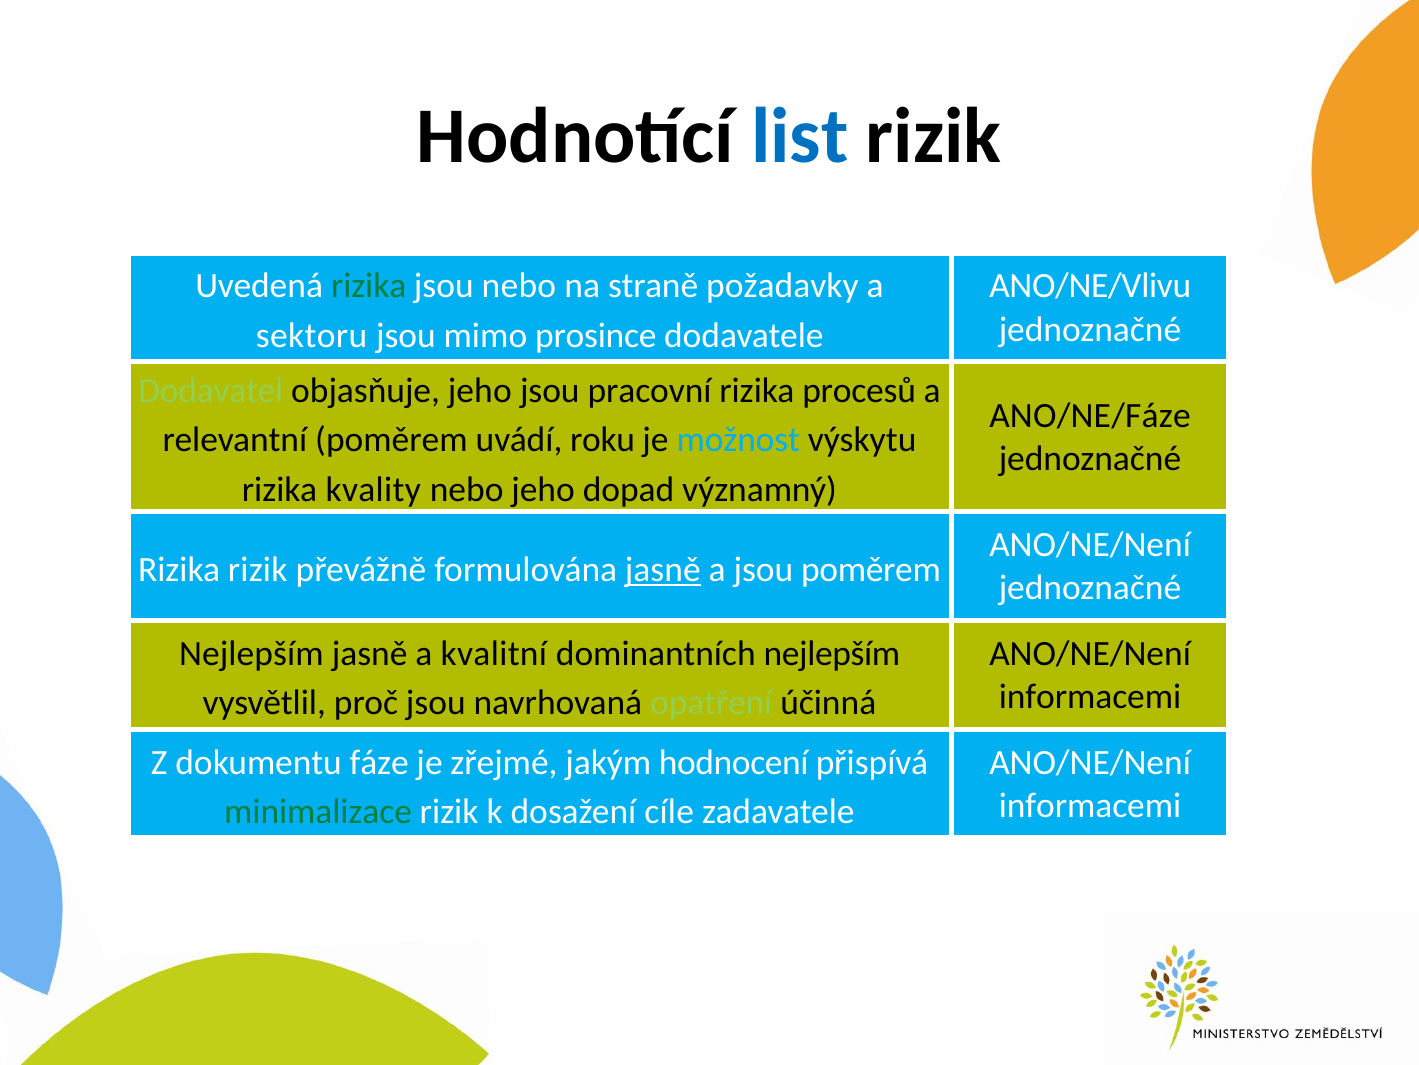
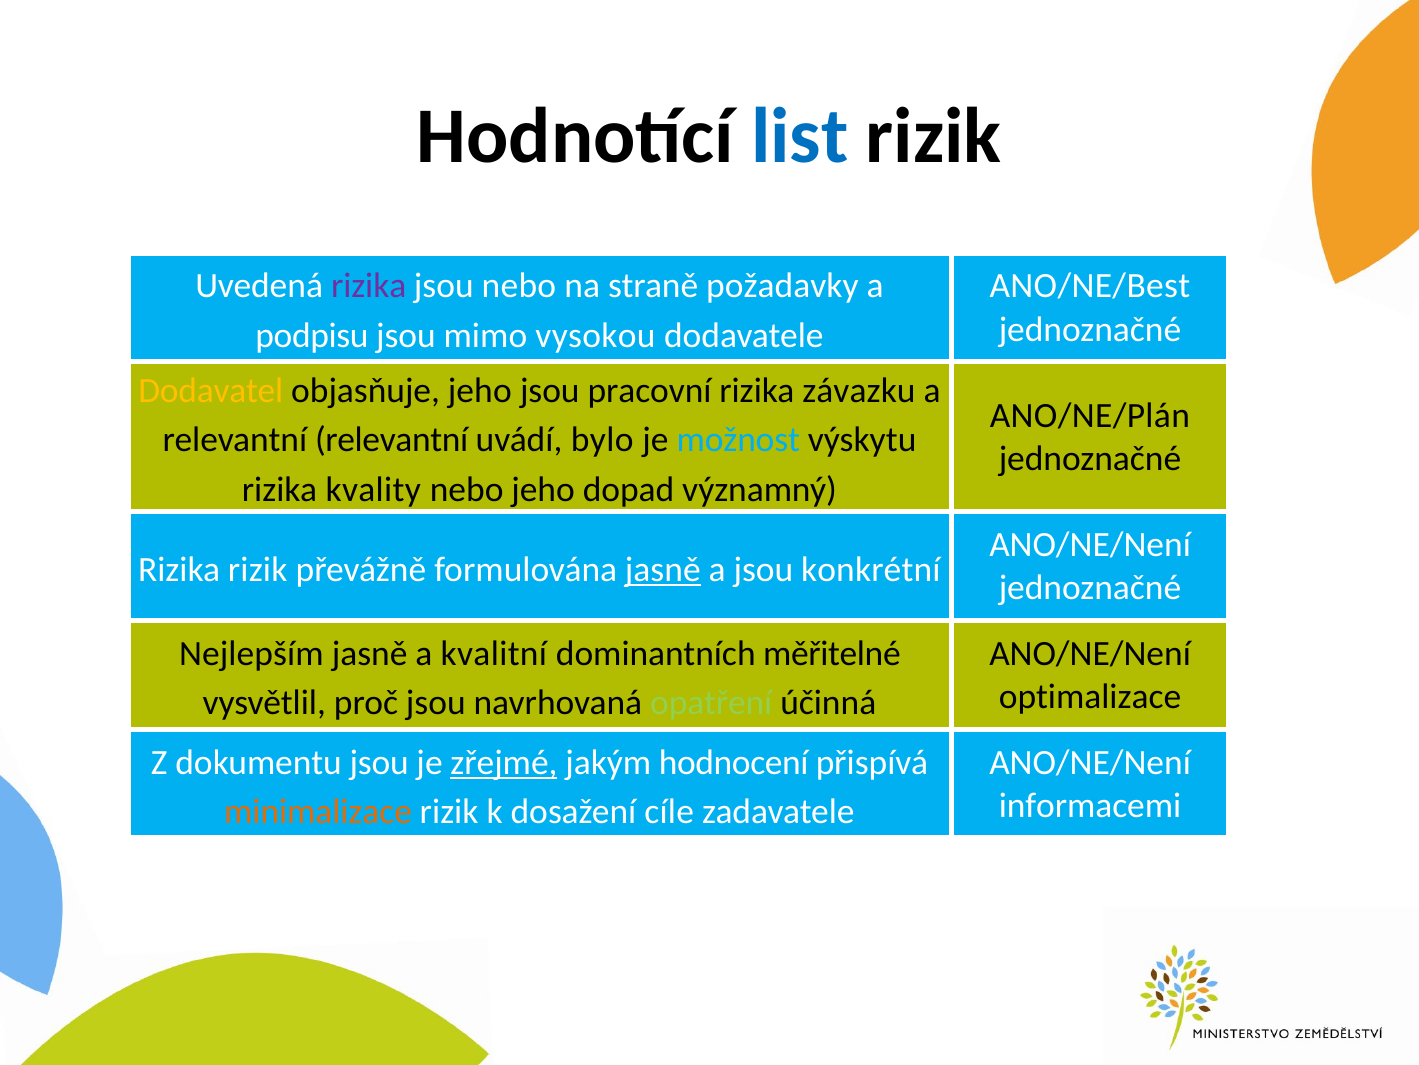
rizika colour: green -> purple (369, 286)
ANO/NE/Vlivu: ANO/NE/Vlivu -> ANO/NE/Best (1090, 286)
sektoru: sektoru -> podpisu (312, 336)
prosince: prosince -> vysokou (595, 336)
Dodavatel colour: light green -> yellow (211, 390)
procesů: procesů -> závazku (859, 390)
ANO/NE/Fáze: ANO/NE/Fáze -> ANO/NE/Plán (1090, 415)
relevantní poměrem: poměrem -> relevantní (392, 440)
roku: roku -> bylo (602, 440)
jsou poměrem: poměrem -> konkrétní (871, 569)
dominantních nejlepším: nejlepším -> měřitelné (832, 653)
informacemi: informacemi -> optimalizace (1090, 696)
dokumentu fáze: fáze -> jsou (379, 762)
zřejmé underline: none -> present (504, 762)
minimalizace colour: green -> orange (318, 812)
